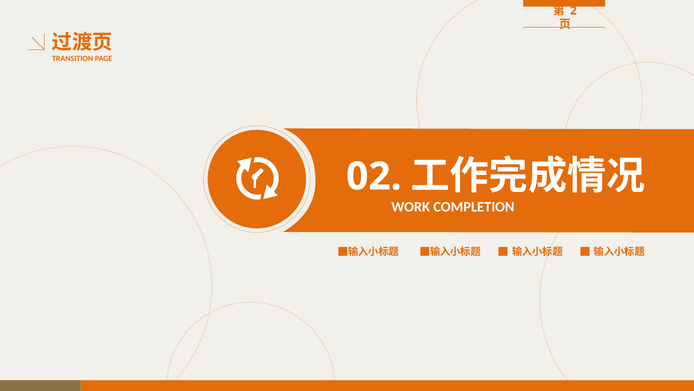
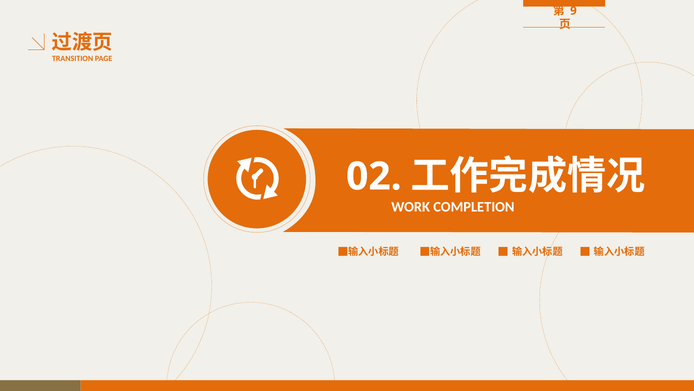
2: 2 -> 9 (573, 11)
